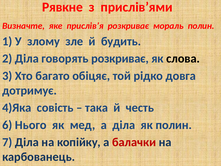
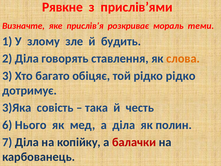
мораль полин: полин -> теми (201, 26)
говорять розкриває: розкриває -> ставлення (120, 59)
слова colour: black -> orange (183, 59)
рідко довга: довга -> рідко (181, 76)
4)Яка: 4)Яка -> 3)Яка (17, 108)
